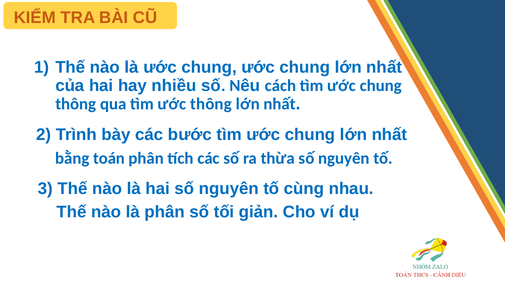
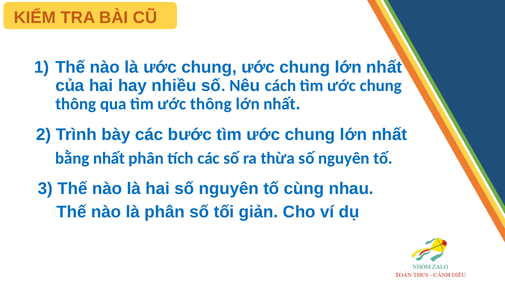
bằng toán: toán -> nhất (109, 158)
